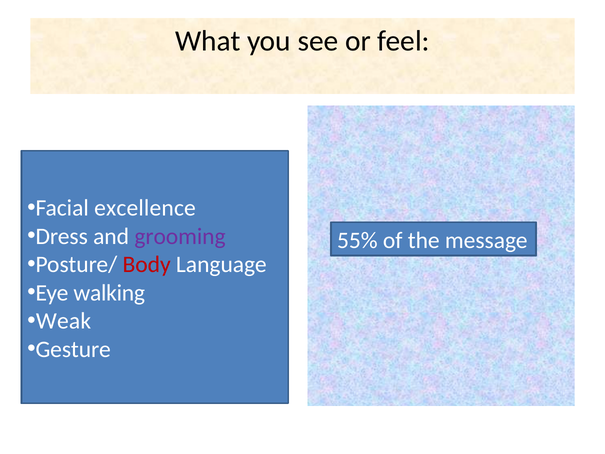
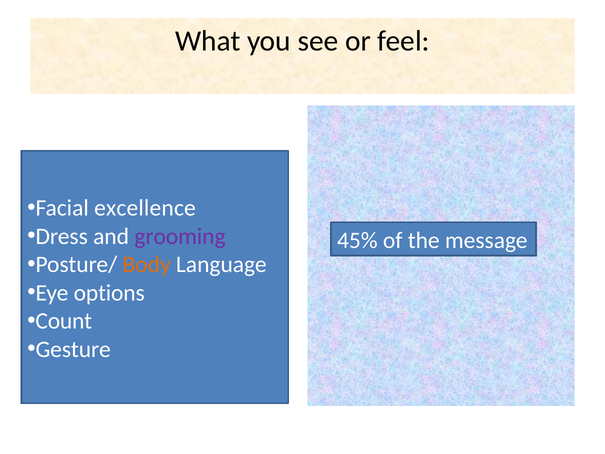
55%: 55% -> 45% (357, 240)
Body colour: red -> orange (147, 264)
walking: walking -> options (109, 293)
Weak: Weak -> Count (64, 321)
